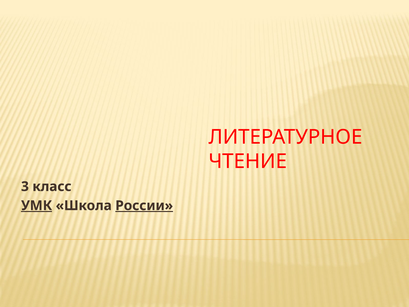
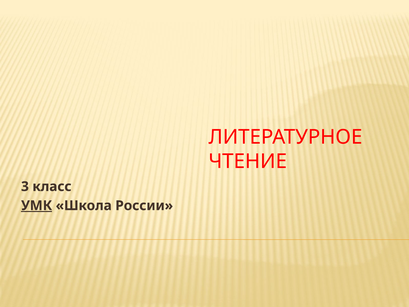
России underline: present -> none (144, 205)
